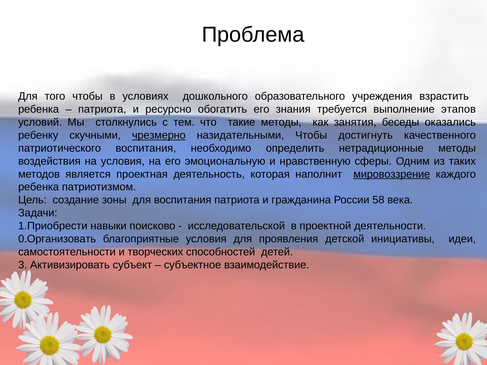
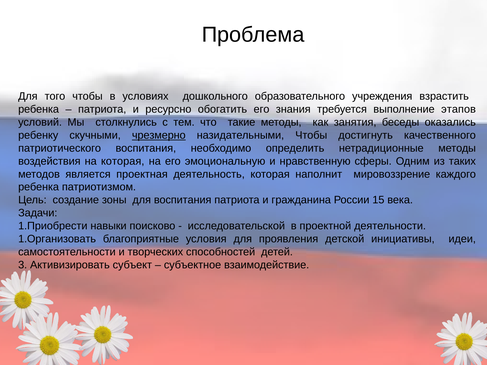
на условия: условия -> которая (123, 161)
мировоззрение underline: present -> none (392, 174)
58: 58 -> 15 (378, 200)
0.Организовать: 0.Организовать -> 1.Организовать (57, 239)
